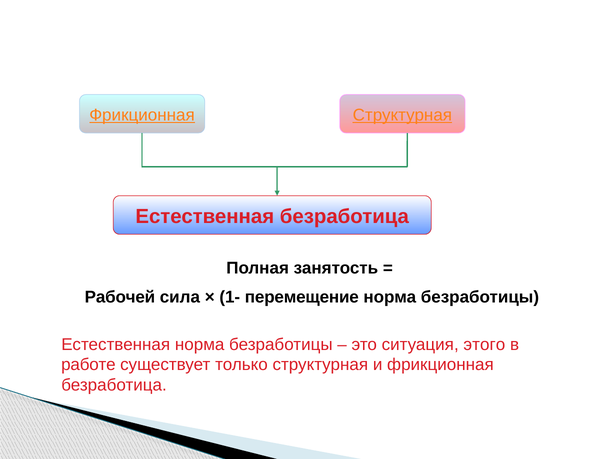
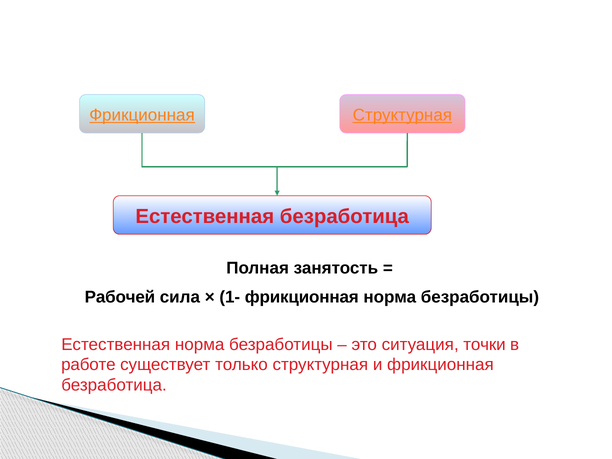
1- перемещение: перемещение -> фрикционная (302, 297)
этого: этого -> точки (484, 344)
